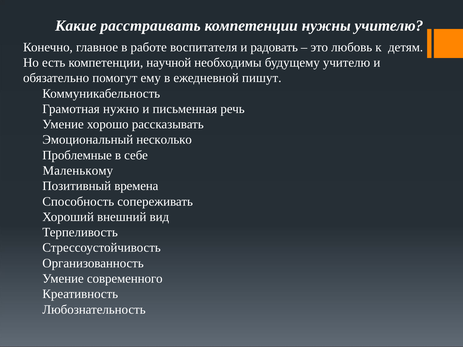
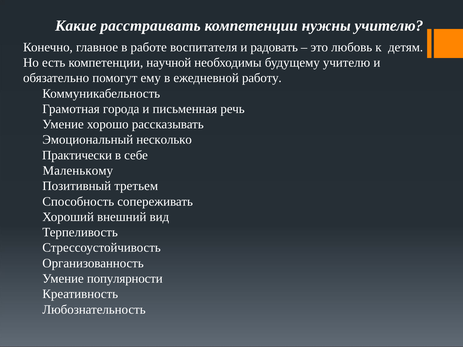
пишут: пишут -> работу (262, 78)
нужно: нужно -> города (121, 109)
Проблемные: Проблемные -> Практически (77, 155)
времена: времена -> третьем (136, 186)
современного: современного -> популярности (125, 279)
